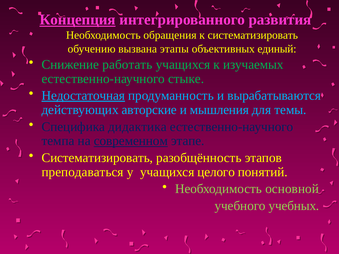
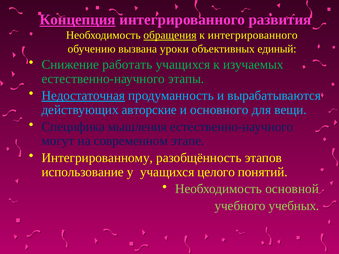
обращения underline: none -> present (170, 35)
к систематизировать: систематизировать -> интегрированного (253, 35)
этапы: этапы -> уроки (174, 49)
стыке: стыке -> этапы (186, 79)
мышления: мышления -> основного (219, 110)
темы: темы -> вещи (290, 110)
дидактика: дидактика -> мышления (137, 127)
темпа: темпа -> могут (58, 141)
современном underline: present -> none (131, 141)
Систематизировать: Систематизировать -> Интегрированному (97, 158)
преподаваться: преподаваться -> использование (83, 172)
